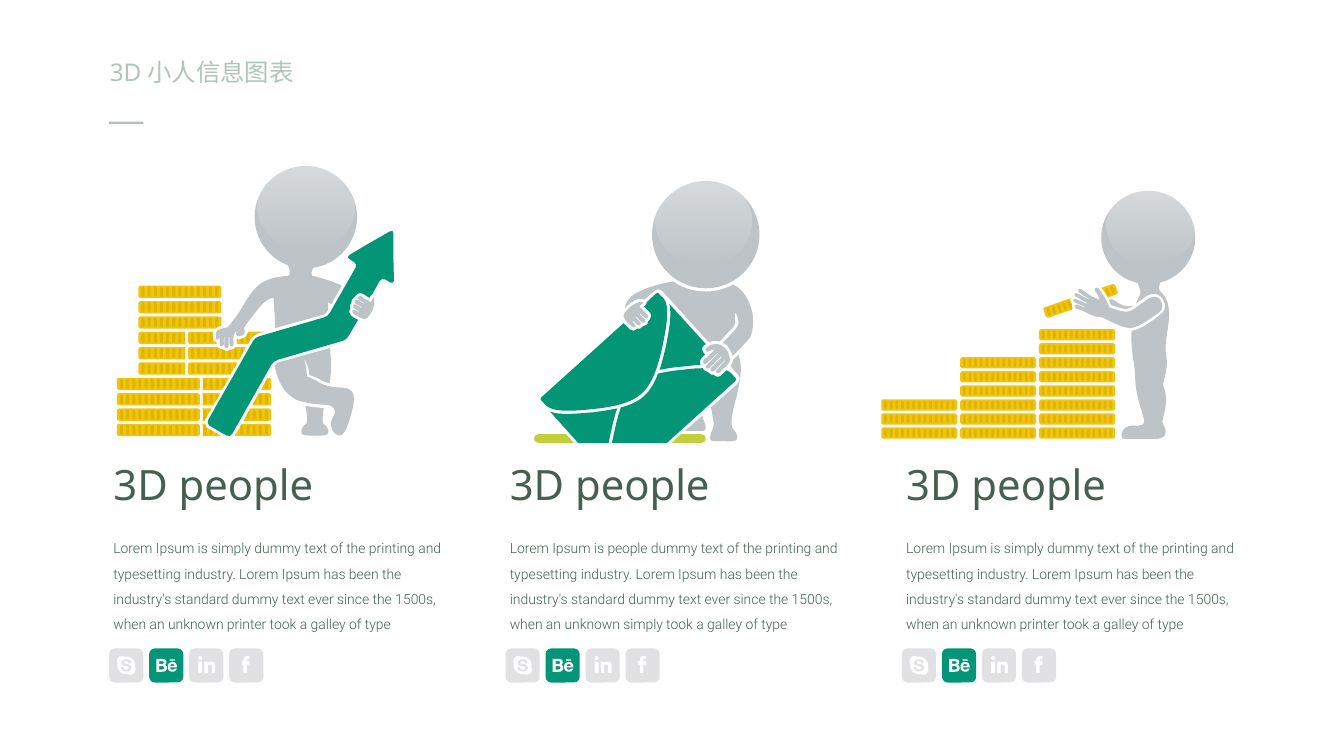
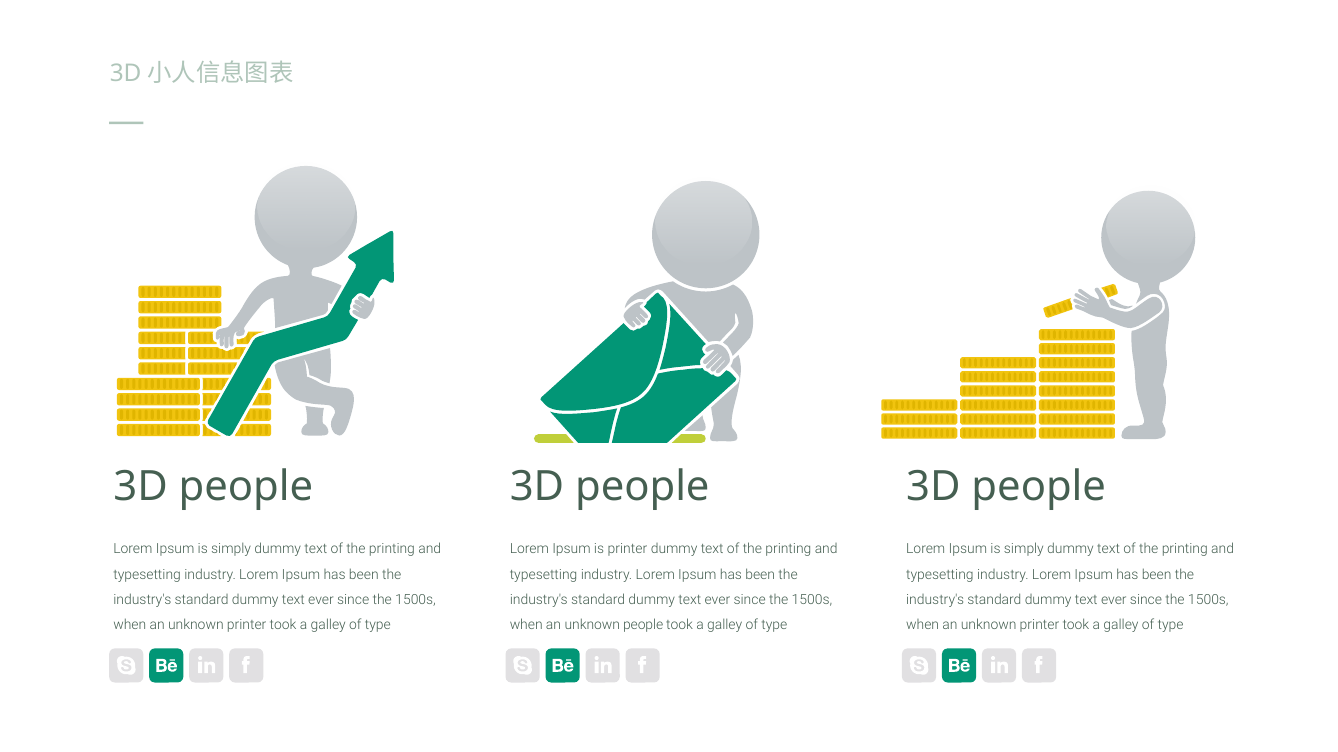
is people: people -> printer (627, 550)
unknown simply: simply -> people (643, 625)
